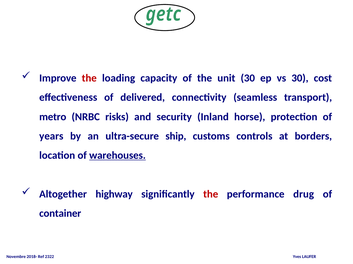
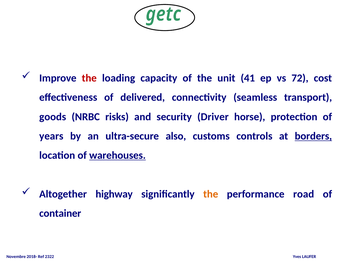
unit 30: 30 -> 41 (248, 78)
vs 30: 30 -> 72 (300, 78)
metro: metro -> goods (53, 117)
Inland: Inland -> Driver (213, 117)
ship: ship -> also (176, 136)
borders underline: none -> present (313, 136)
the colour: red -> orange (211, 195)
drug: drug -> road (304, 195)
